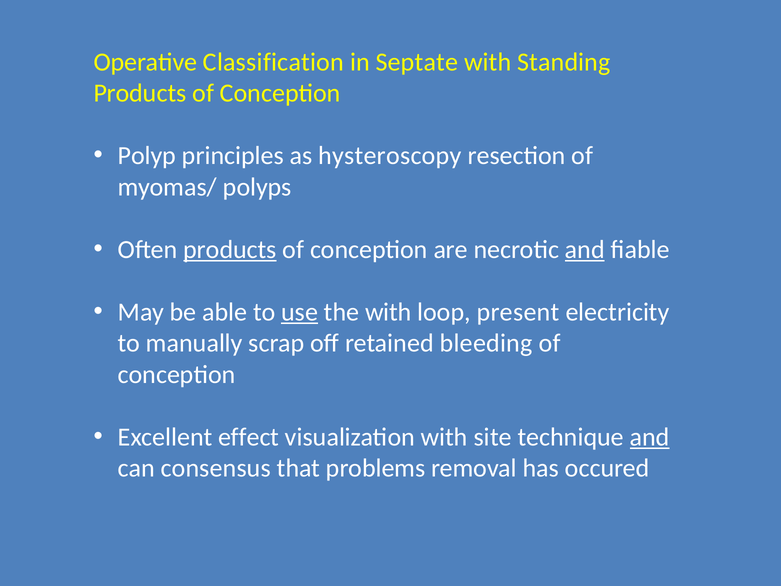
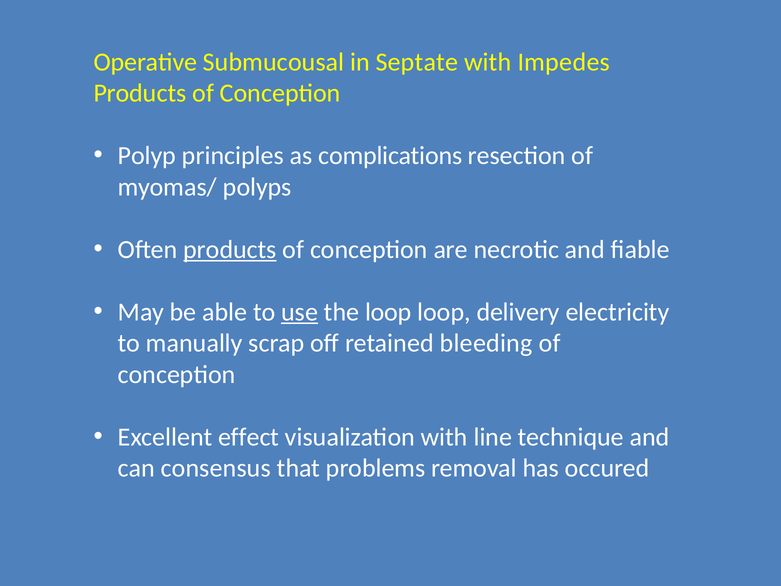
Classification: Classification -> Submucousal (274, 62)
Standing: Standing -> Impedes (564, 62)
hysteroscopy: hysteroscopy -> complications (390, 156)
and underline: present -> none (585, 249)
the with: with -> loop (388, 312)
present: present -> delivery (518, 312)
site: site -> line (493, 437)
and underline: present -> none (650, 437)
